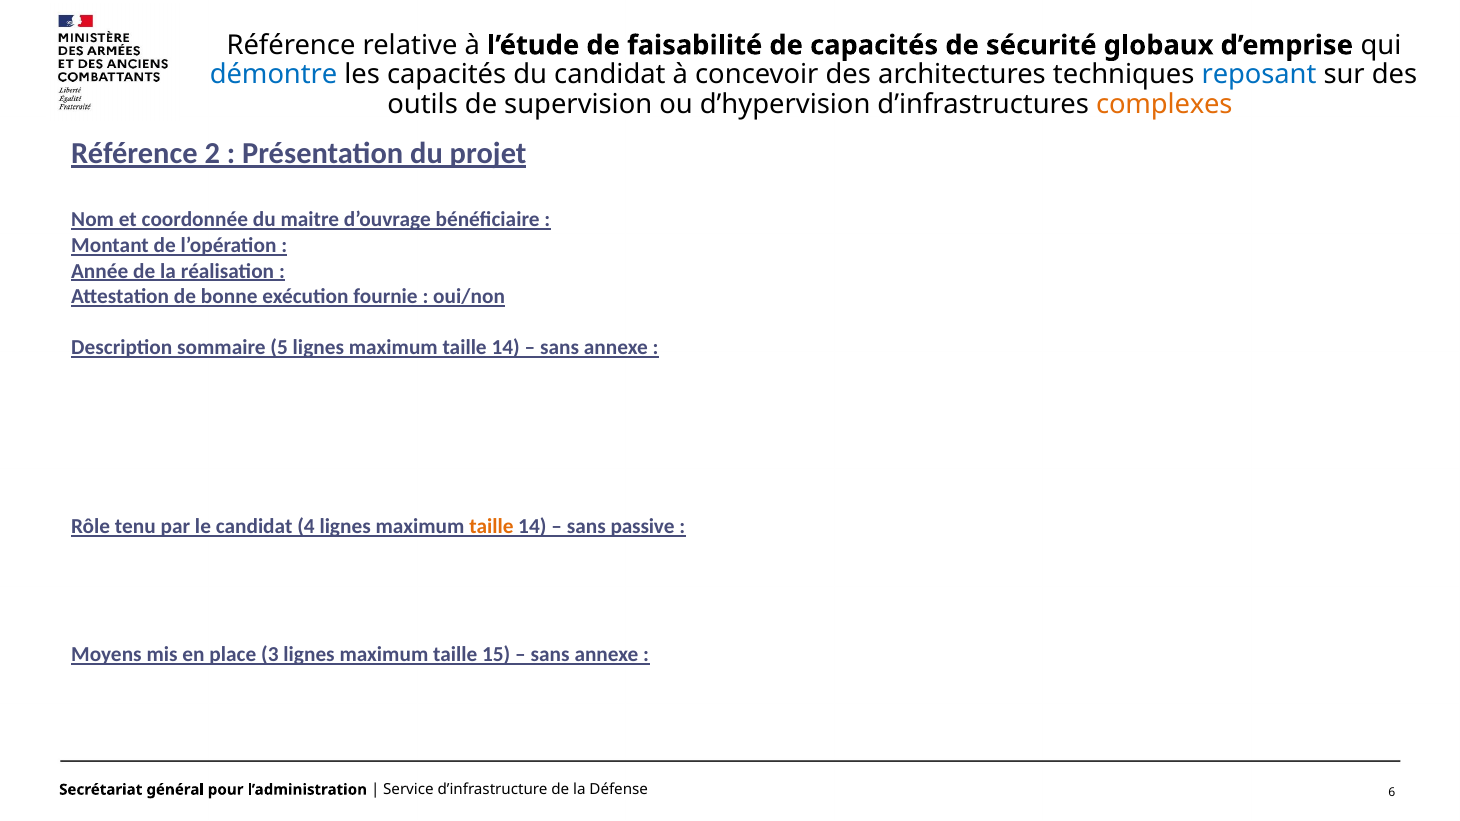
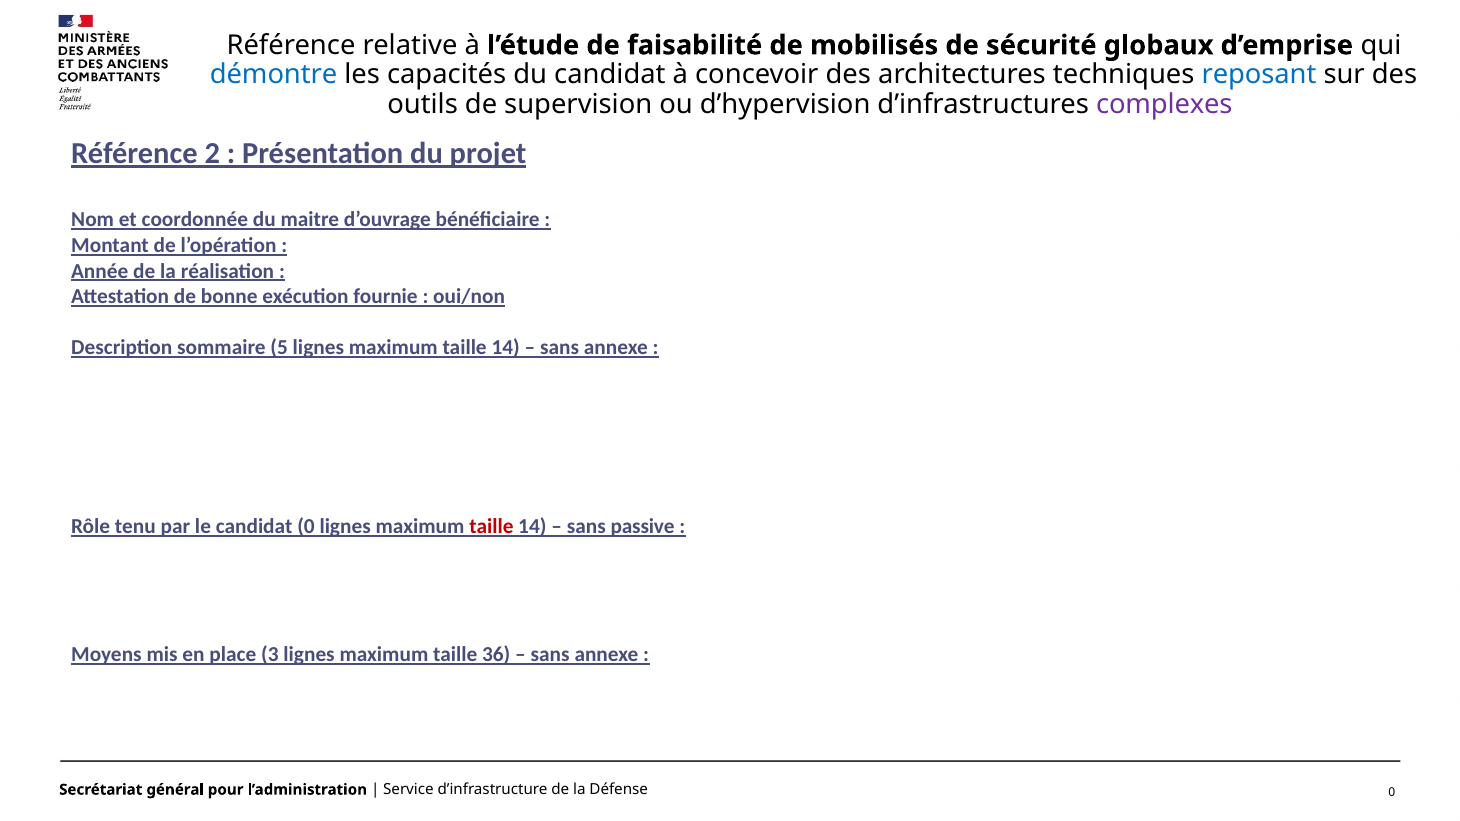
de capacités: capacités -> mobilisés (874, 45)
complexes colour: orange -> purple (1164, 105)
candidat 4: 4 -> 0 (306, 527)
taille colour: orange -> red (491, 527)
15: 15 -> 36 (496, 655)
6: 6 -> 0 (1392, 793)
